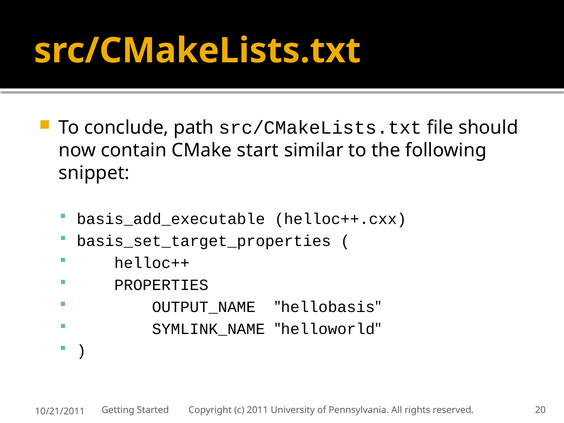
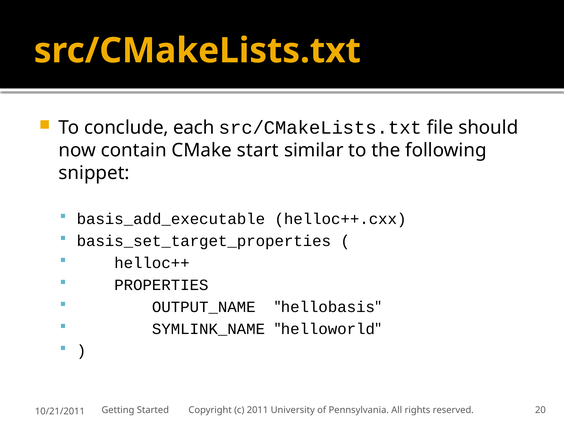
path: path -> each (194, 128)
